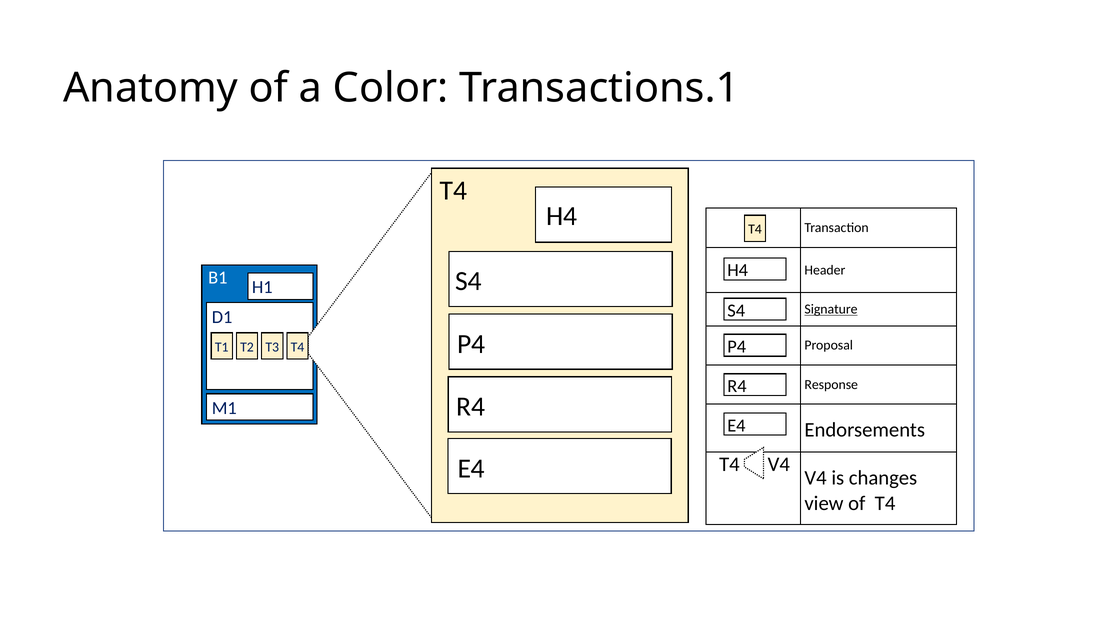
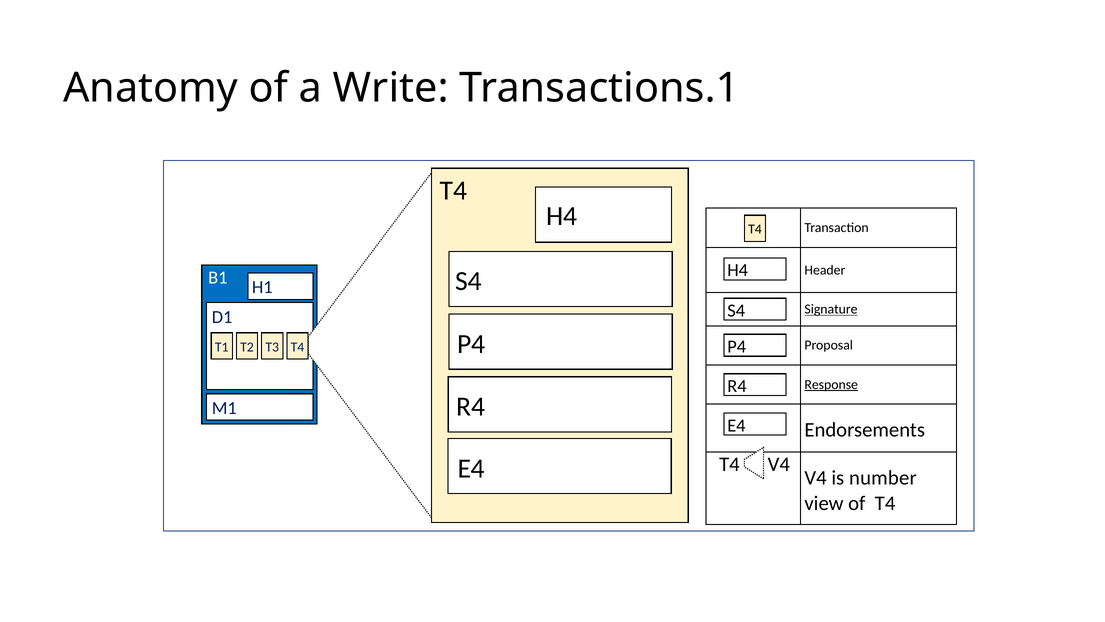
Color: Color -> Write (391, 88)
Response underline: none -> present (831, 384)
changes: changes -> number (883, 478)
